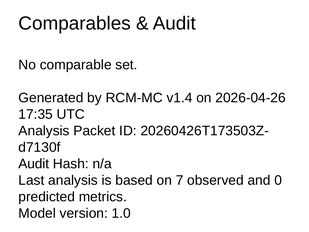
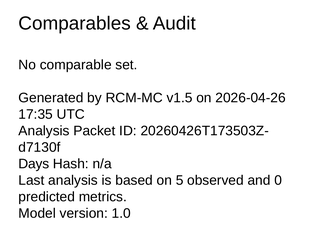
v1.4: v1.4 -> v1.5 (180, 98)
Audit: Audit -> Days (34, 164)
7: 7 -> 5 (180, 180)
